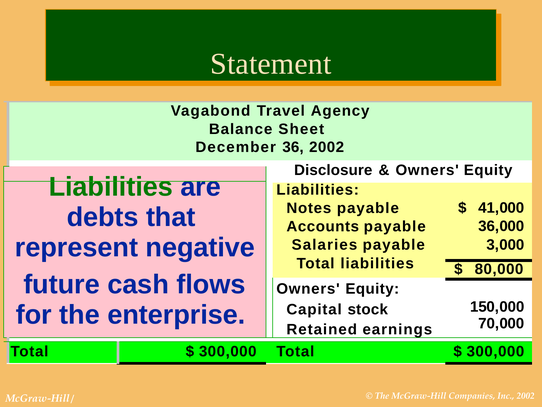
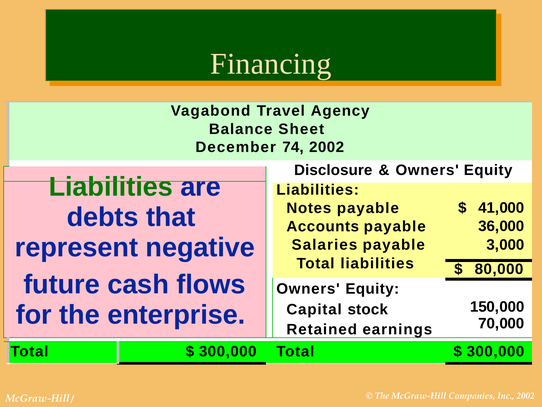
Statement: Statement -> Financing (271, 64)
36: 36 -> 74 (293, 147)
